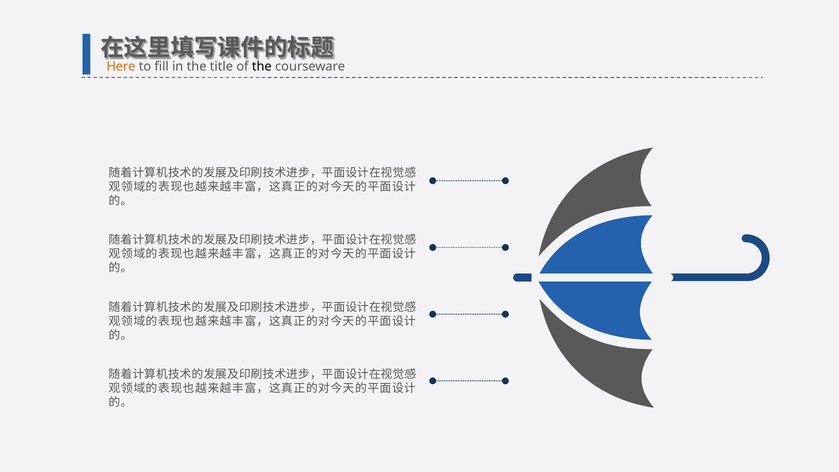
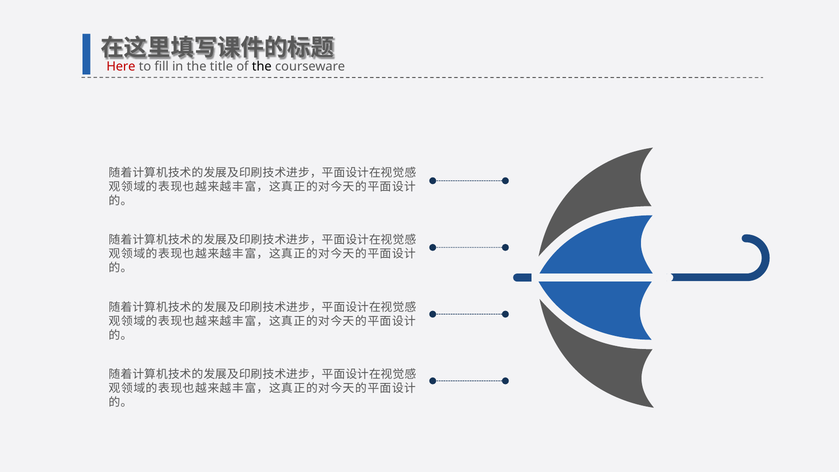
Here colour: orange -> red (121, 67)
